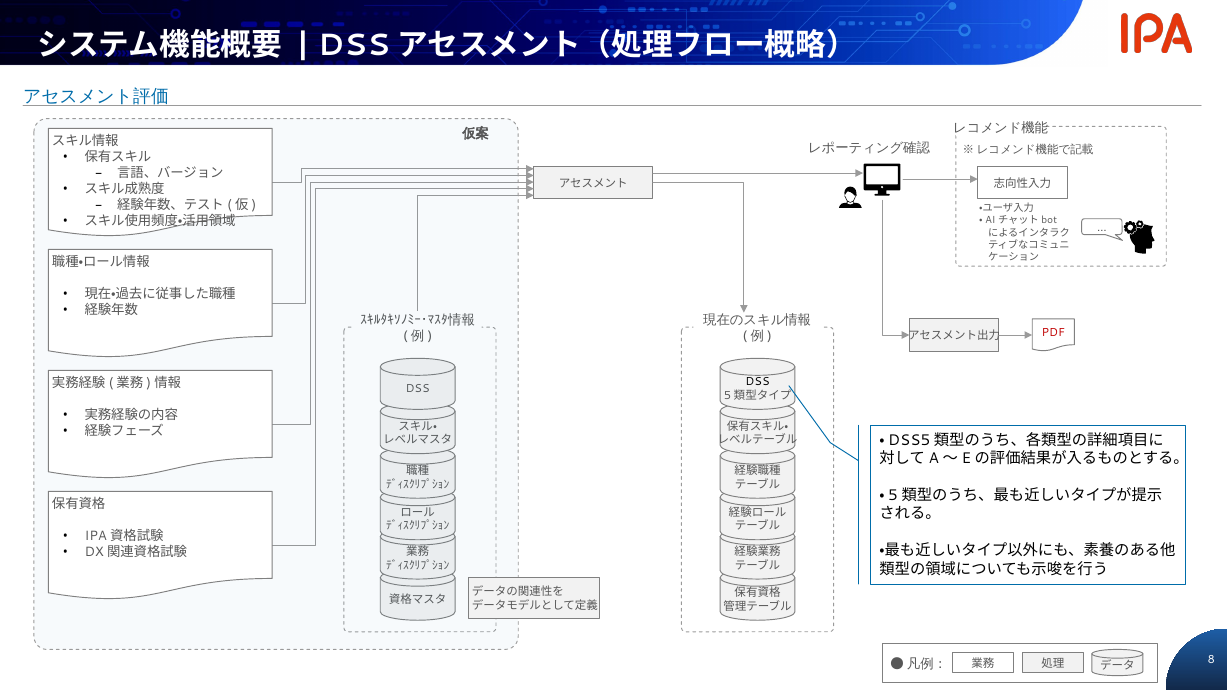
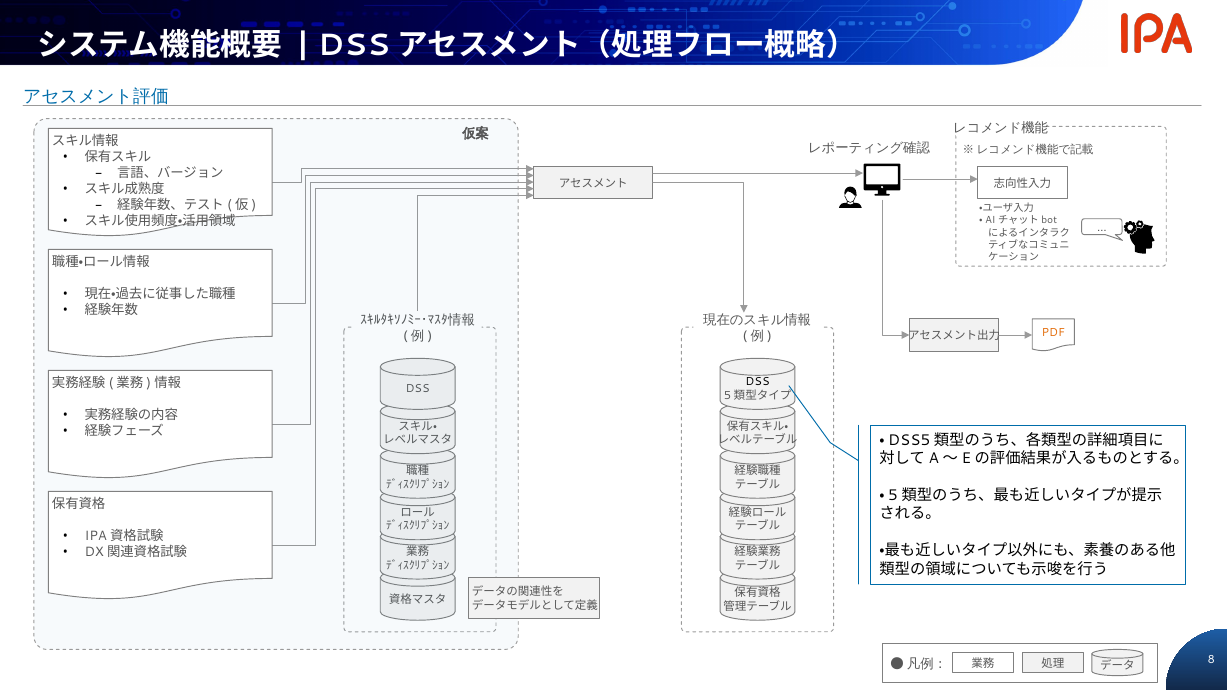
PDF colour: red -> orange (1053, 333)
